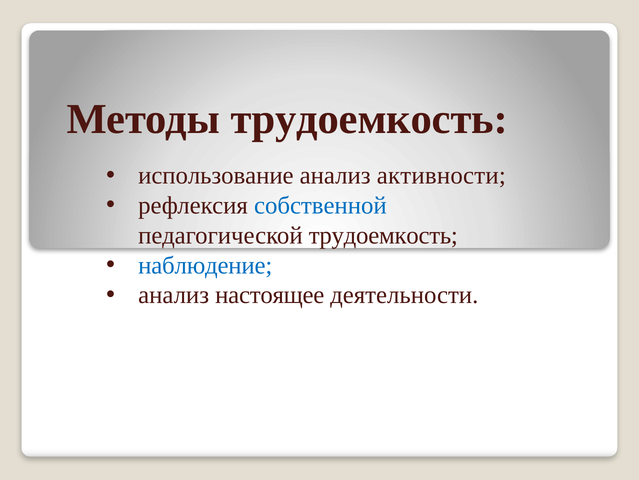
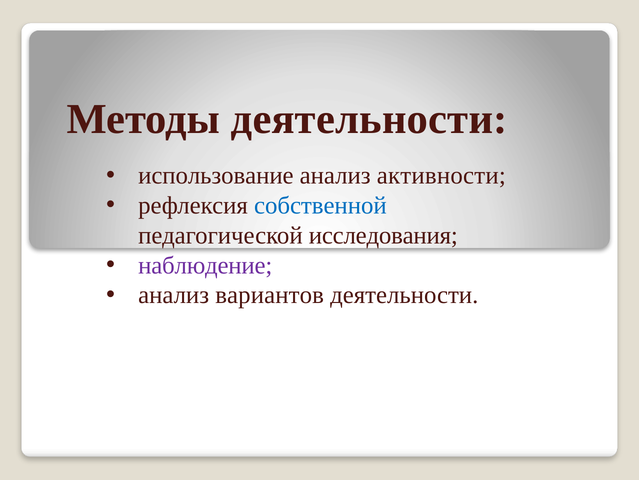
Методы трудоемкость: трудоемкость -> деятельности (369, 119)
педагогической трудоемкость: трудоемкость -> исследования (383, 235)
наблюдение colour: blue -> purple (205, 265)
настоящее: настоящее -> вариантов (270, 295)
